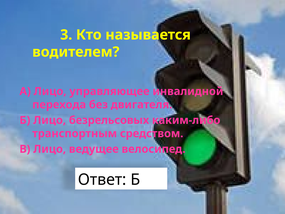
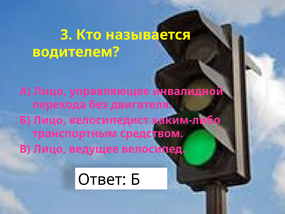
безрельсовых: безрельсовых -> велосипедист (109, 120)
